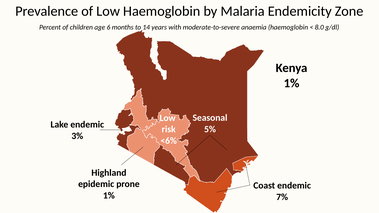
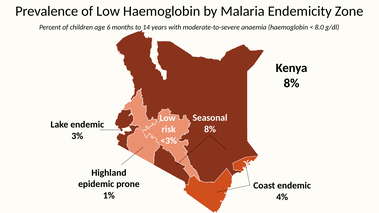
1%: 1% -> 8% (292, 83)
5%: 5% -> 8% (210, 129)
<6%: <6% -> <3% (169, 141)
7%: 7% -> 4% (282, 197)
